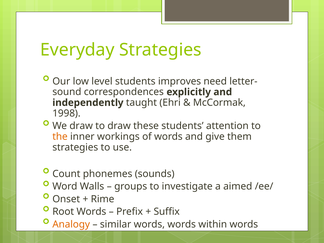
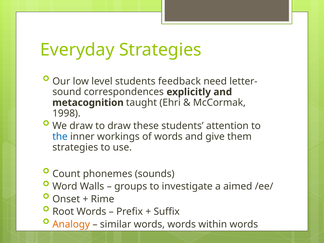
improves: improves -> feedback (179, 81)
independently: independently -> metacognition (88, 103)
the colour: orange -> blue (60, 137)
